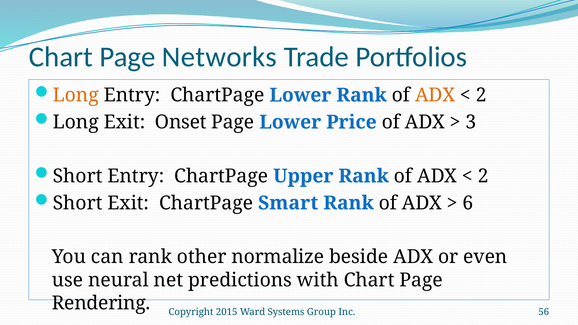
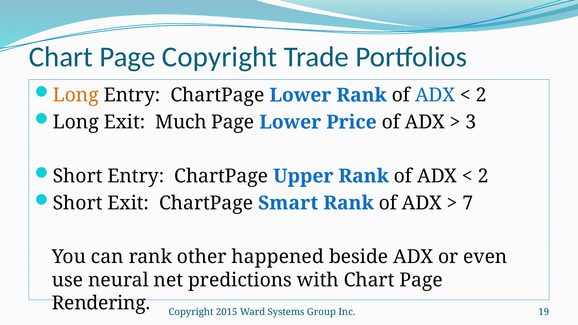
Page Networks: Networks -> Copyright (219, 57)
ADX colour: orange -> blue (435, 95)
Onset: Onset -> Much (181, 122)
6: 6 -> 7 (468, 203)
normalize: normalize -> happened (278, 257)
56: 56 -> 19 (544, 312)
